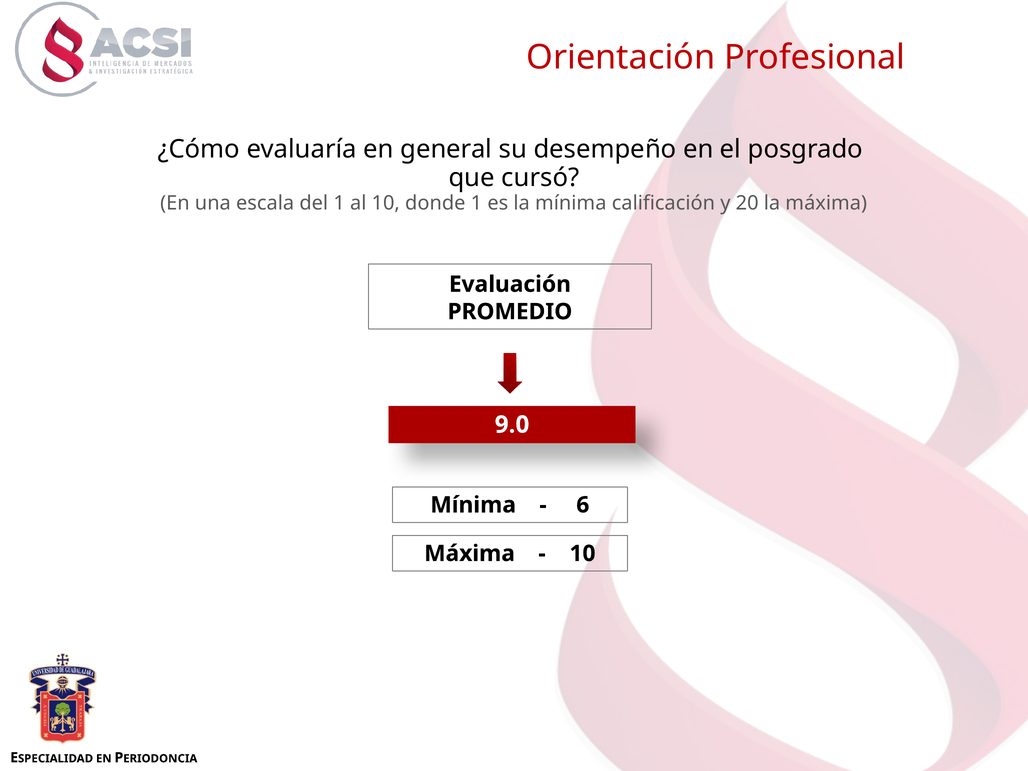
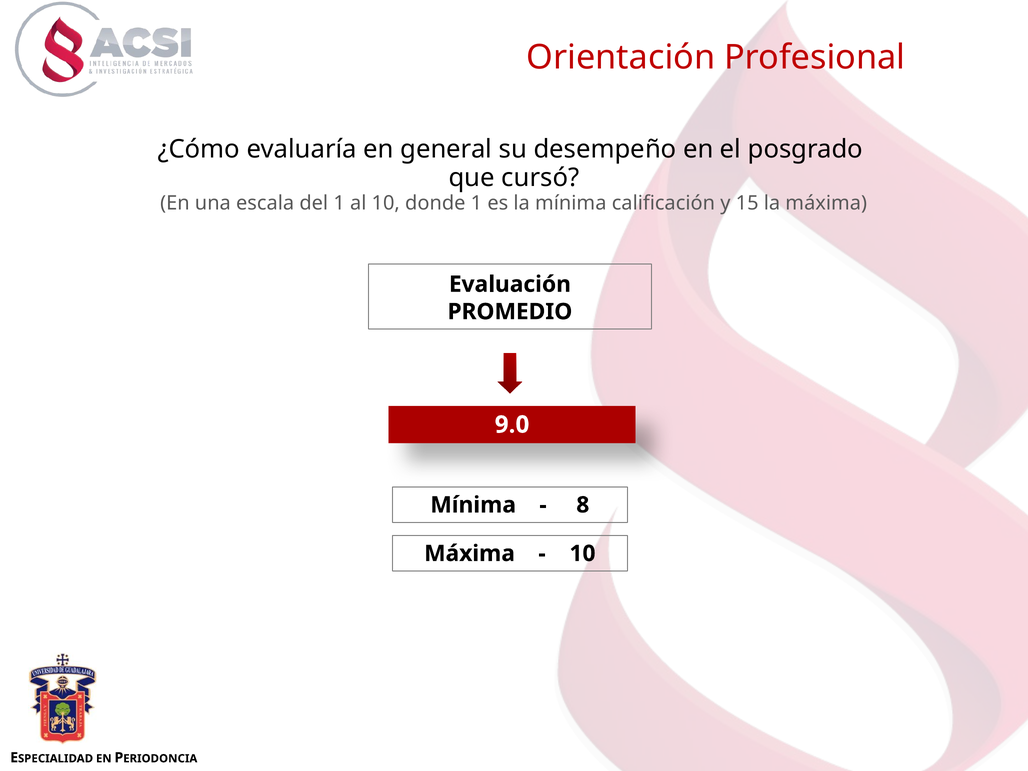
20: 20 -> 15 (747, 203)
6: 6 -> 8 (583, 505)
